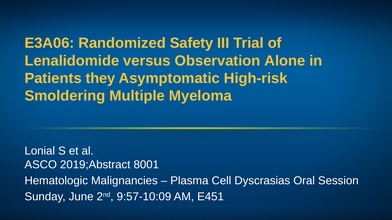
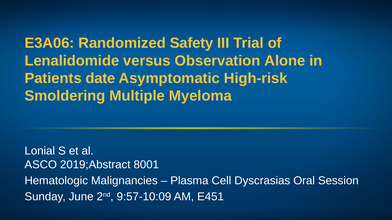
they: they -> date (100, 78)
